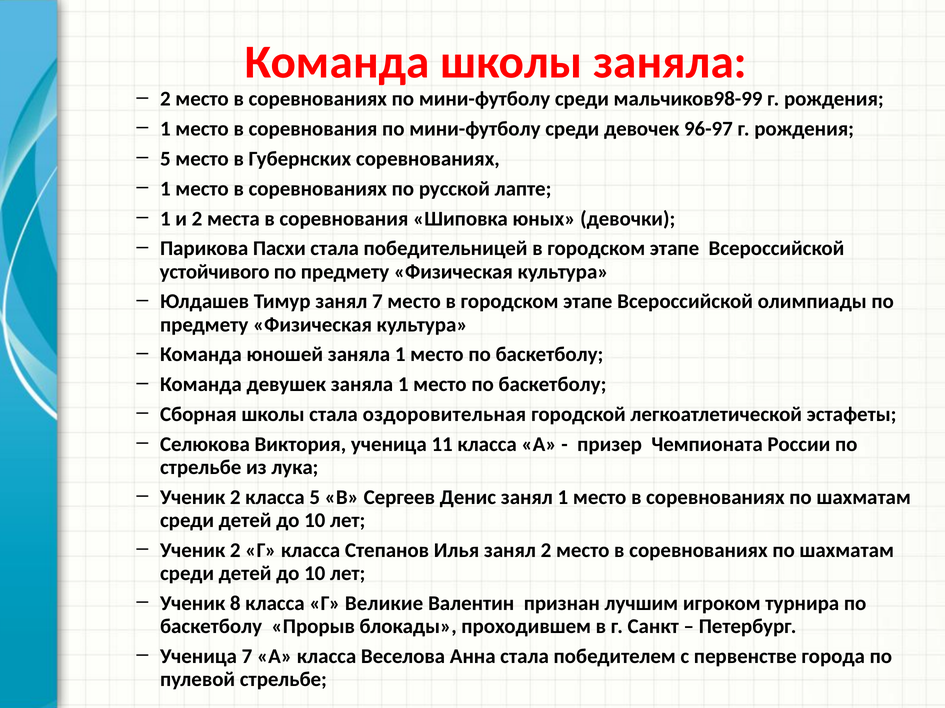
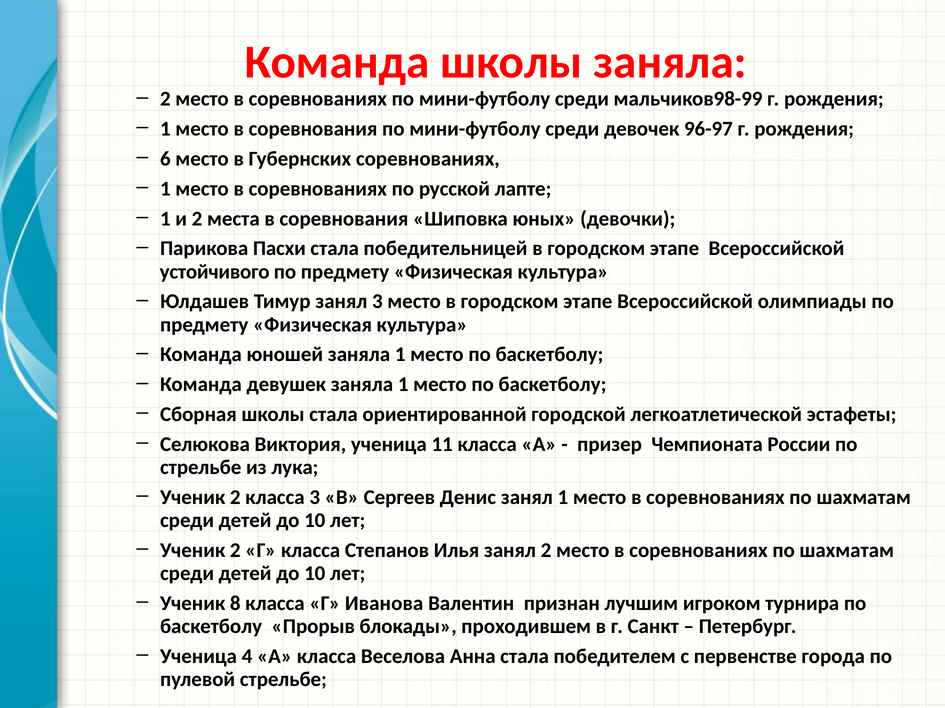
5: 5 -> 6 (165, 159)
занял 7: 7 -> 3 (377, 302)
оздоровительная: оздоровительная -> ориентированной (445, 415)
класса 5: 5 -> 3 (315, 498)
Великие: Великие -> Иванова (384, 604)
Ученица 7: 7 -> 4 (247, 657)
